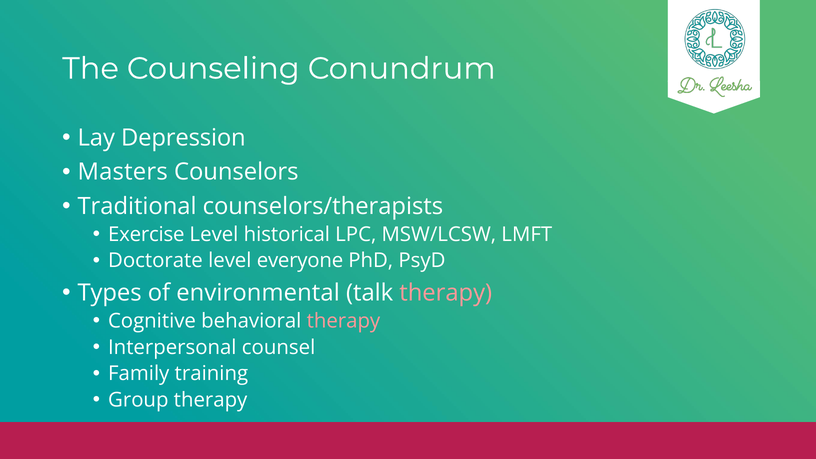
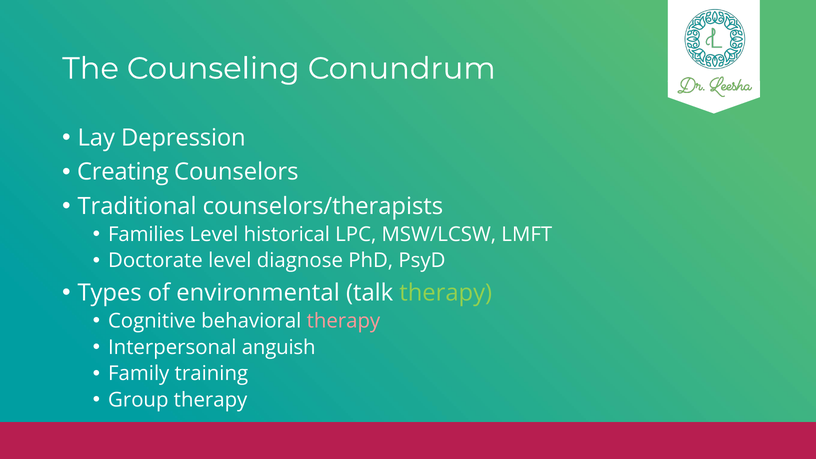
Masters: Masters -> Creating (123, 172)
Exercise: Exercise -> Families (146, 234)
everyone: everyone -> diagnose (300, 261)
therapy colour: pink -> light green (446, 293)
counsel: counsel -> anguish (279, 347)
